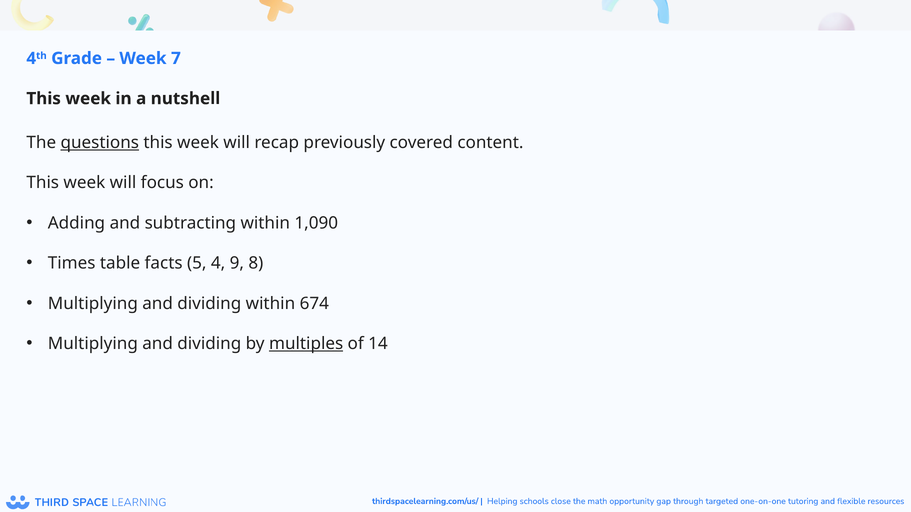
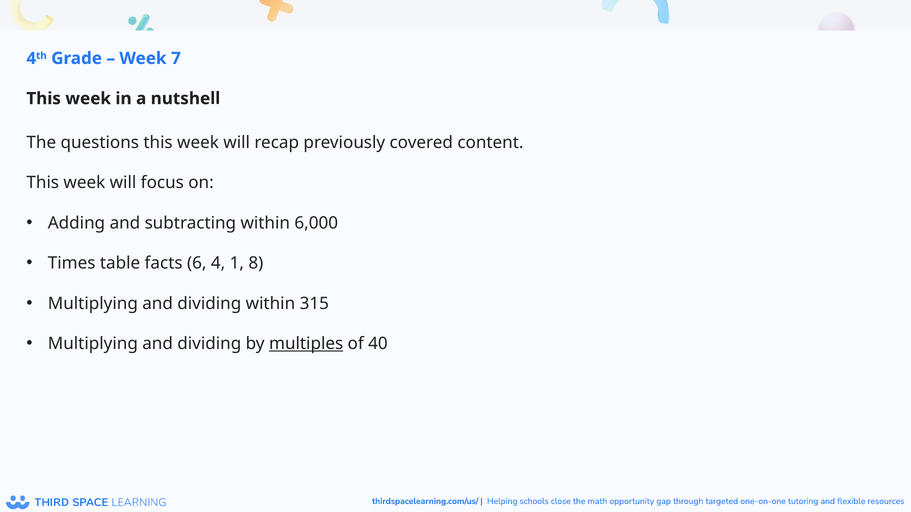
questions underline: present -> none (100, 143)
1,090: 1,090 -> 6,000 (316, 223)
5: 5 -> 6 (197, 263)
9: 9 -> 1 (237, 263)
674: 674 -> 315 (314, 304)
14: 14 -> 40 (378, 344)
